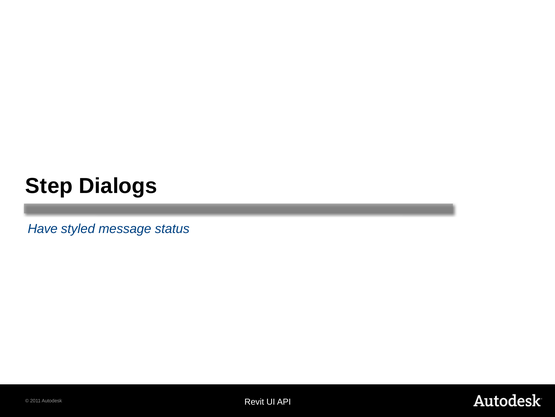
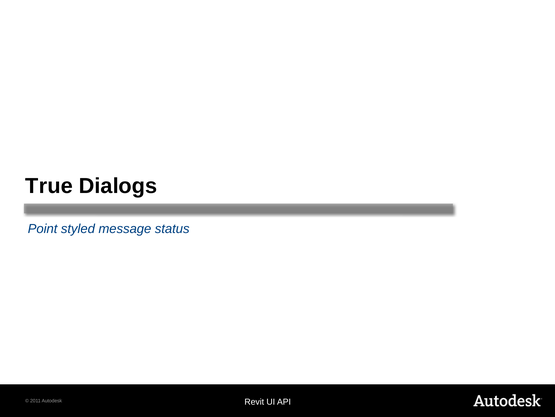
Step: Step -> True (49, 186)
Have: Have -> Point (43, 228)
